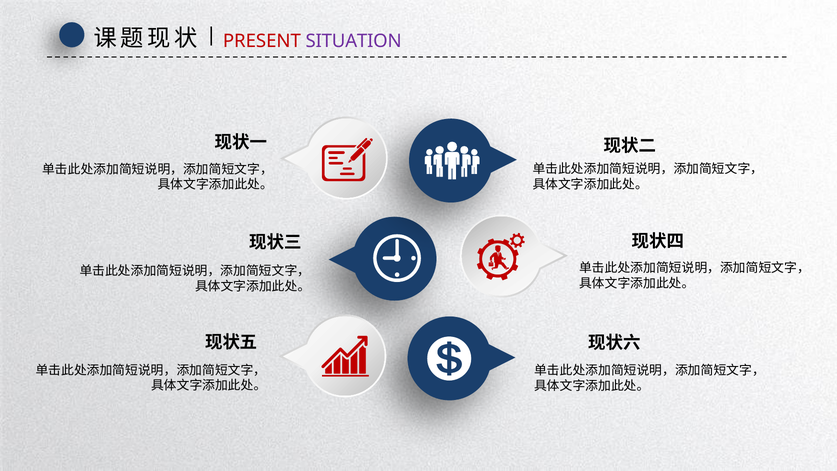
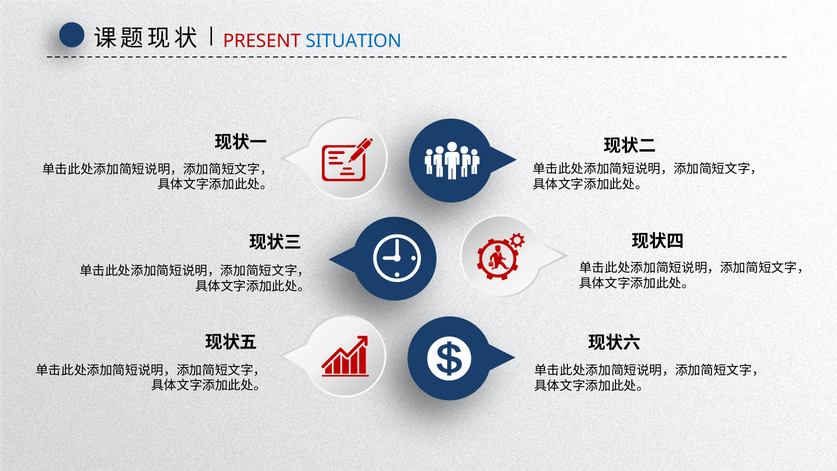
SITUATION colour: purple -> blue (354, 41)
